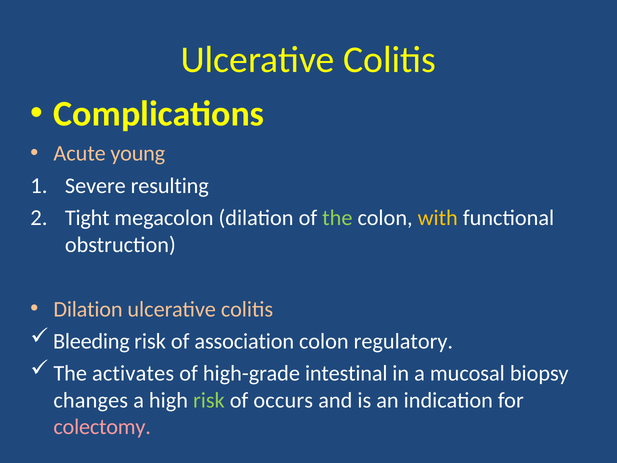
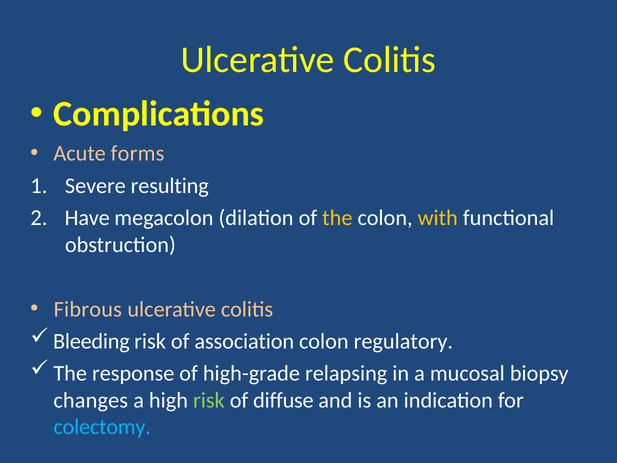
young: young -> forms (138, 153)
Tight: Tight -> Have (87, 218)
the colour: light green -> yellow (337, 218)
Dilation: Dilation -> Fibrous (88, 309)
activates: activates -> response (133, 373)
intestinal: intestinal -> relapsing (346, 373)
occurs: occurs -> diffuse (283, 400)
colectomy colour: pink -> light blue (102, 427)
